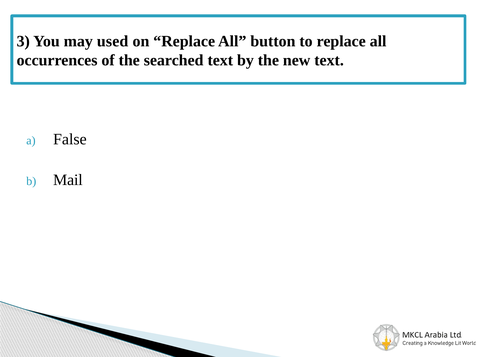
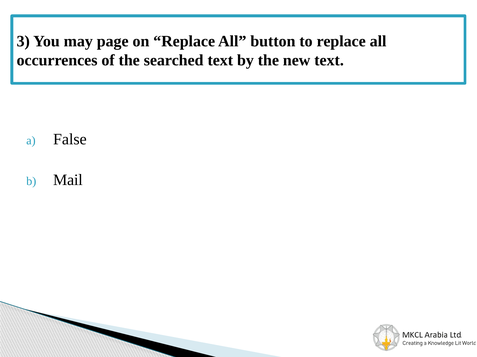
used: used -> page (113, 41)
